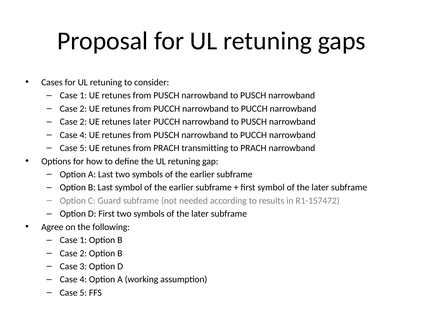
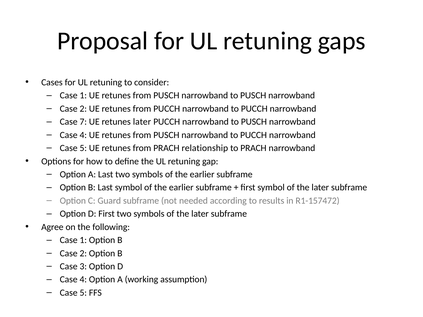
2: 2 -> 7 (83, 122)
transmitting: transmitting -> relationship (205, 148)
